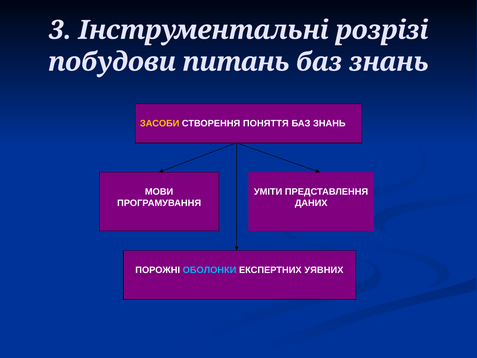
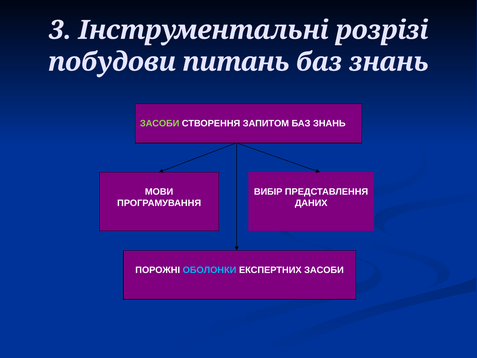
ЗАСОБИ colour: yellow -> light green (160, 123)
ПОНЯТТЯ: ПОНЯТТЯ -> ЗАПИТОМ (266, 123)
УМІТИ: УМІТИ -> ВИБІР (268, 192)
ЕКСПЕРТНИХ УЯВНИХ: УЯВНИХ -> ЗАСОБИ (324, 270)
